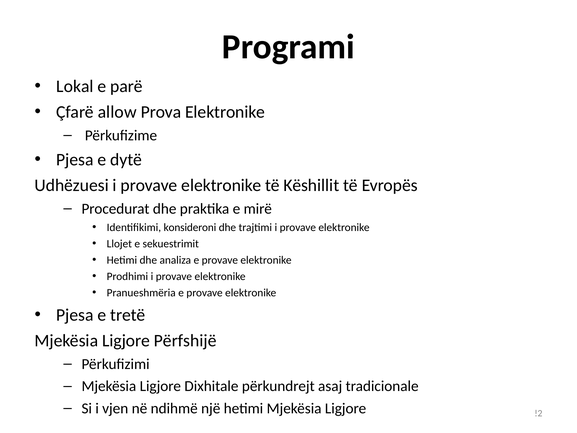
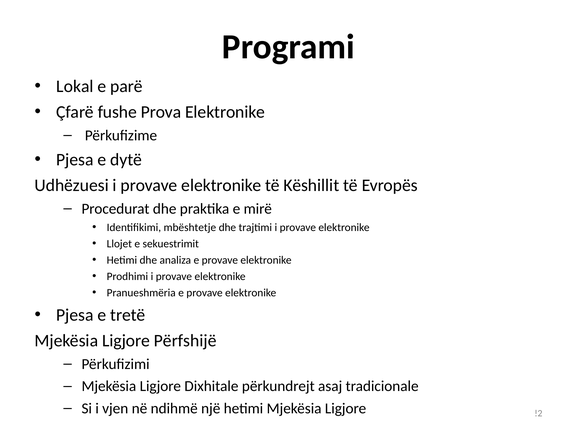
allow: allow -> fushe (117, 112)
konsideroni: konsideroni -> mbështetje (190, 227)
